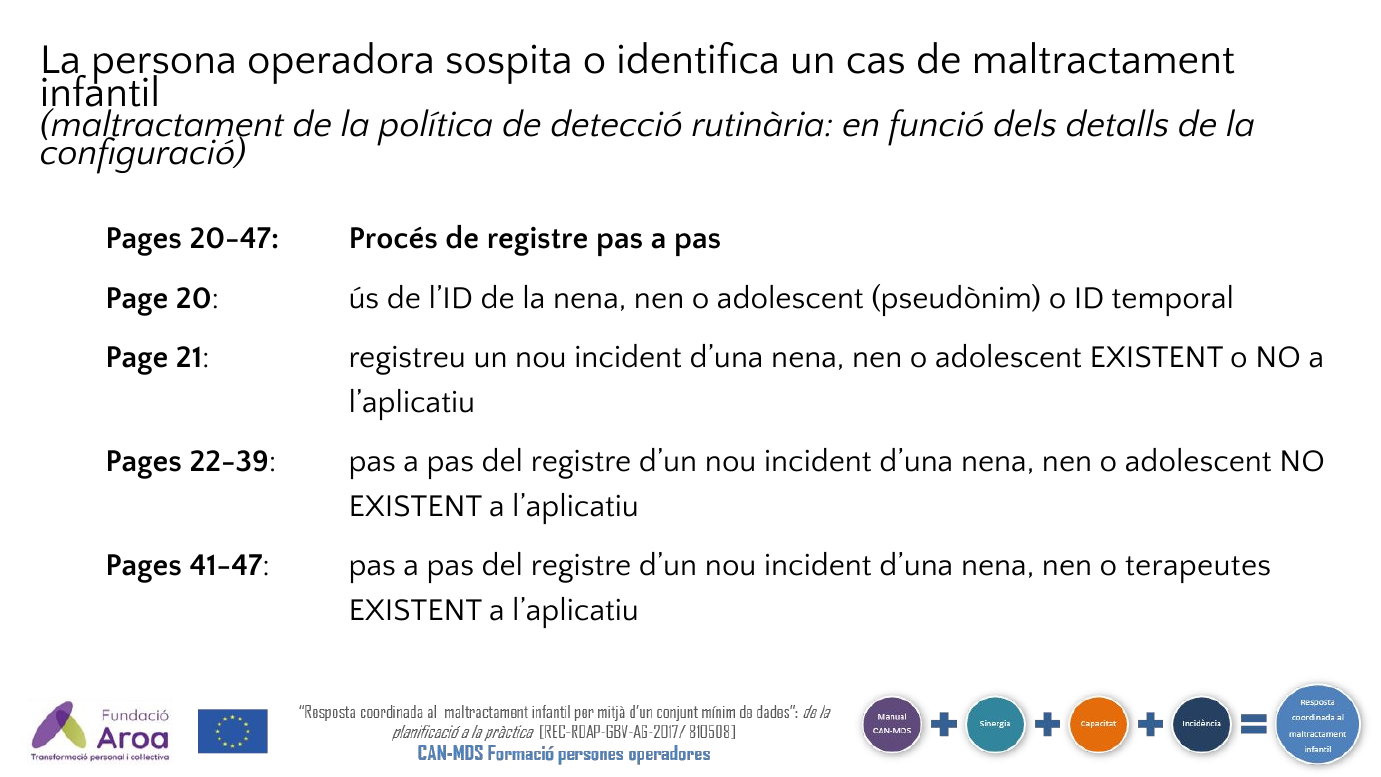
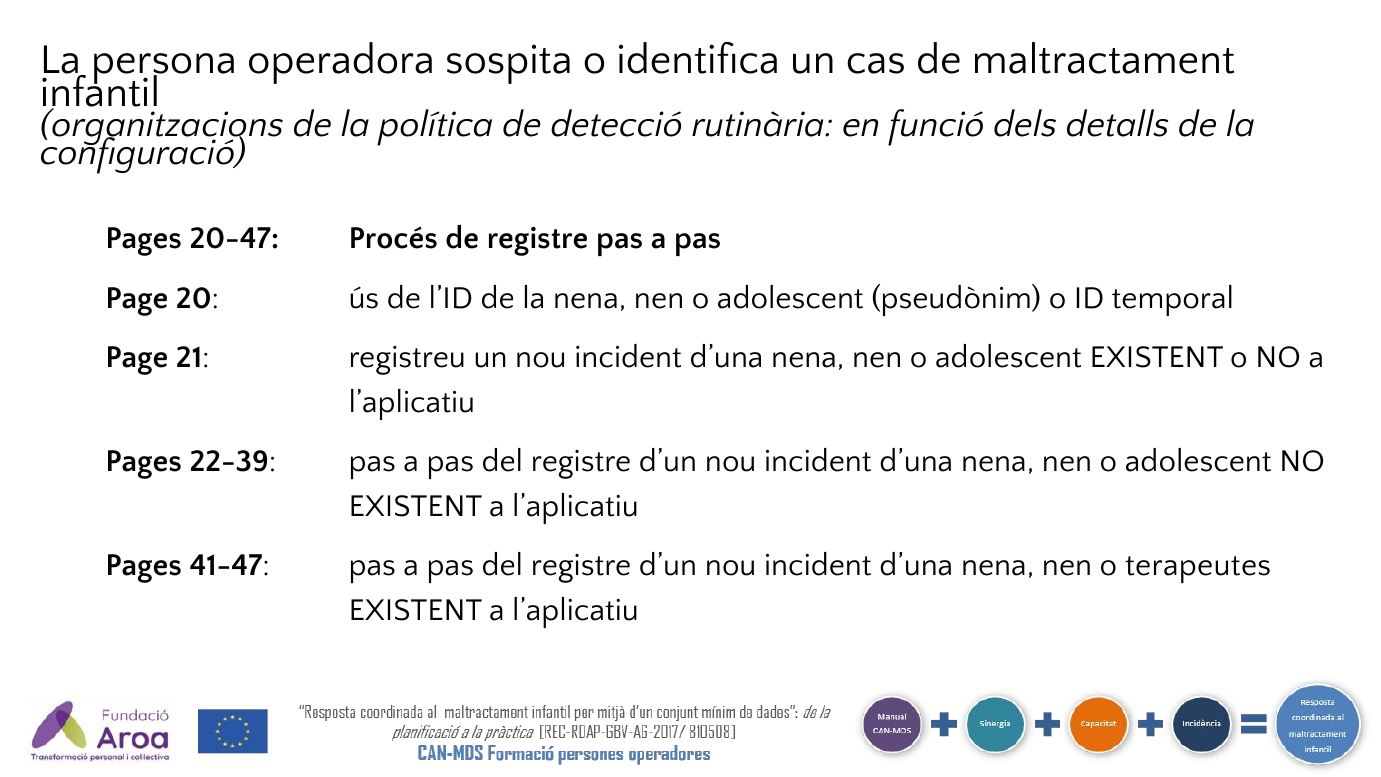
maltractament: maltractament -> organitzacions (162, 124)
